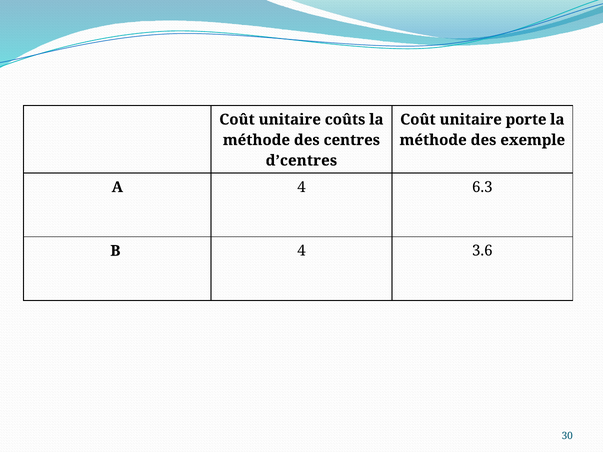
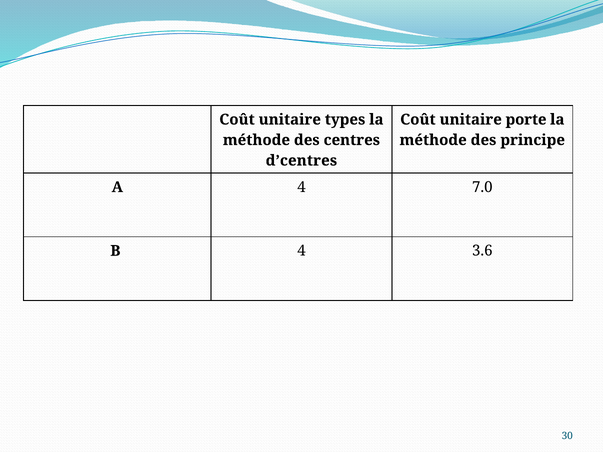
coûts: coûts -> types (345, 120)
exemple: exemple -> principe (533, 140)
6.3: 6.3 -> 7.0 (482, 187)
